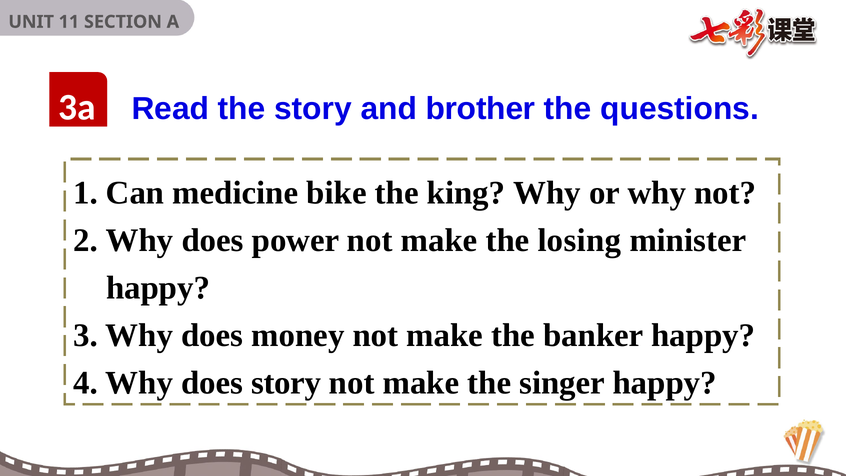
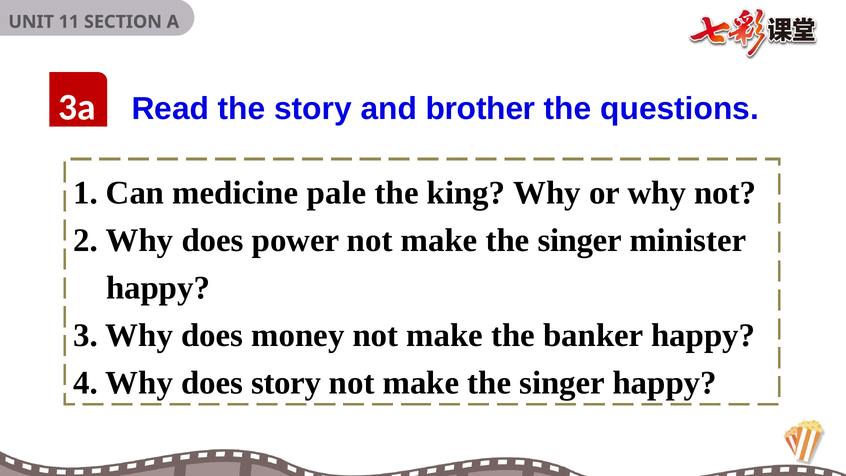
bike: bike -> pale (336, 193)
losing: losing -> singer (580, 240)
